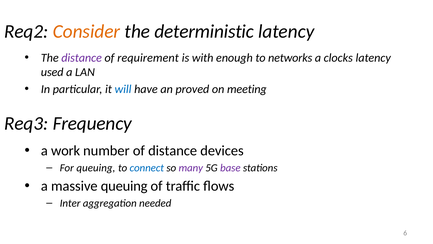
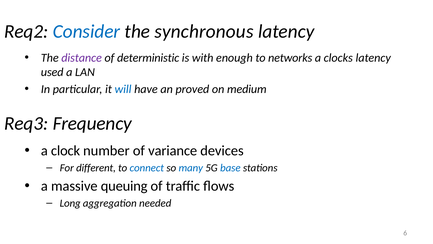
Consider colour: orange -> blue (87, 31)
deterministic: deterministic -> synchronous (204, 31)
requirement: requirement -> deterministic (148, 58)
meeting: meeting -> medium (247, 89)
work: work -> clock (66, 151)
of distance: distance -> variance (173, 151)
For queuing: queuing -> different (96, 168)
many colour: purple -> blue (191, 168)
base colour: purple -> blue (230, 168)
Inter: Inter -> Long (70, 203)
